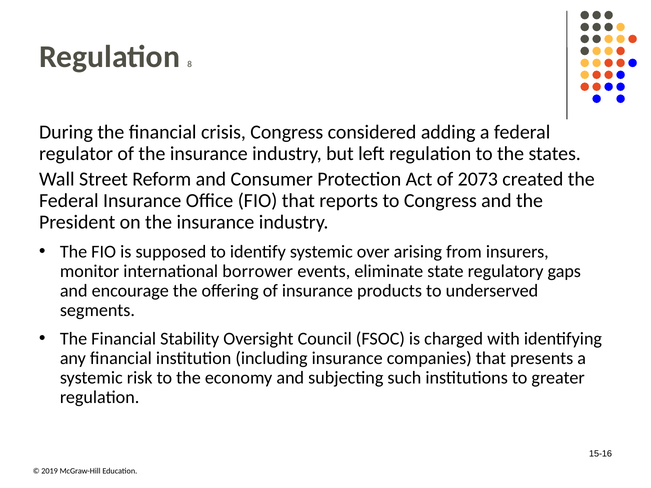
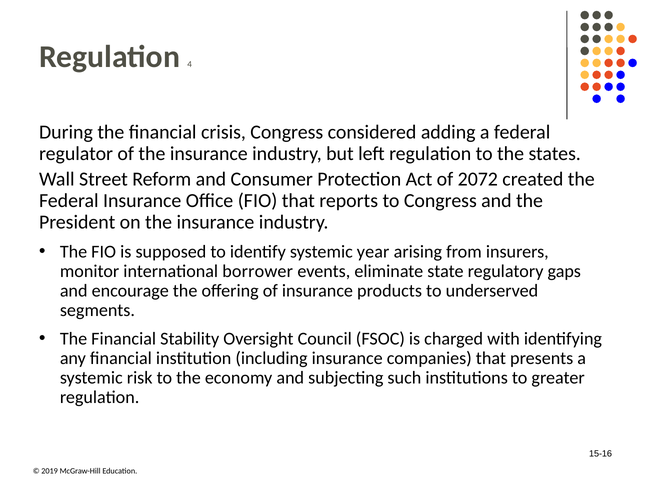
8: 8 -> 4 (190, 64)
2073: 2073 -> 2072 (478, 179)
over: over -> year (373, 252)
